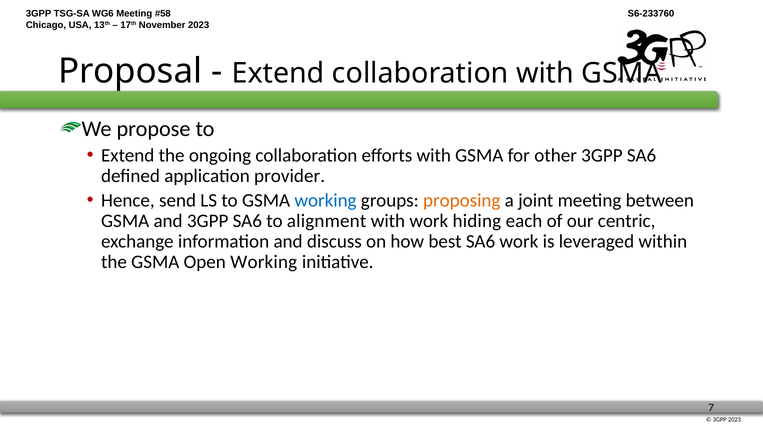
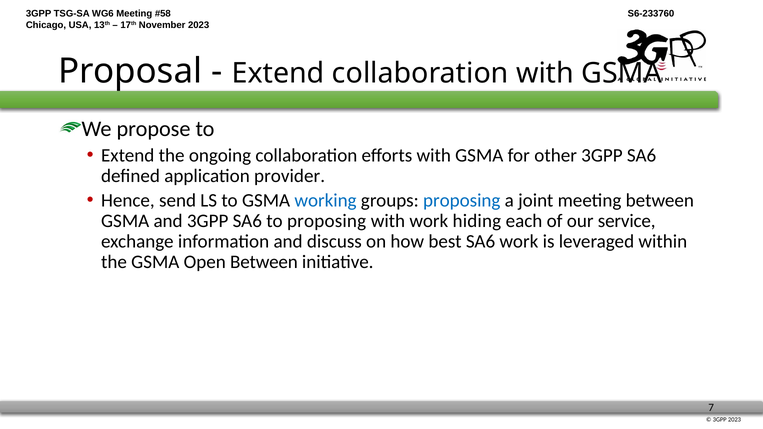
proposing colour: orange -> blue (462, 200)
to alignment: alignment -> proposing (327, 221)
centric: centric -> service (627, 221)
Open Working: Working -> Between (264, 262)
